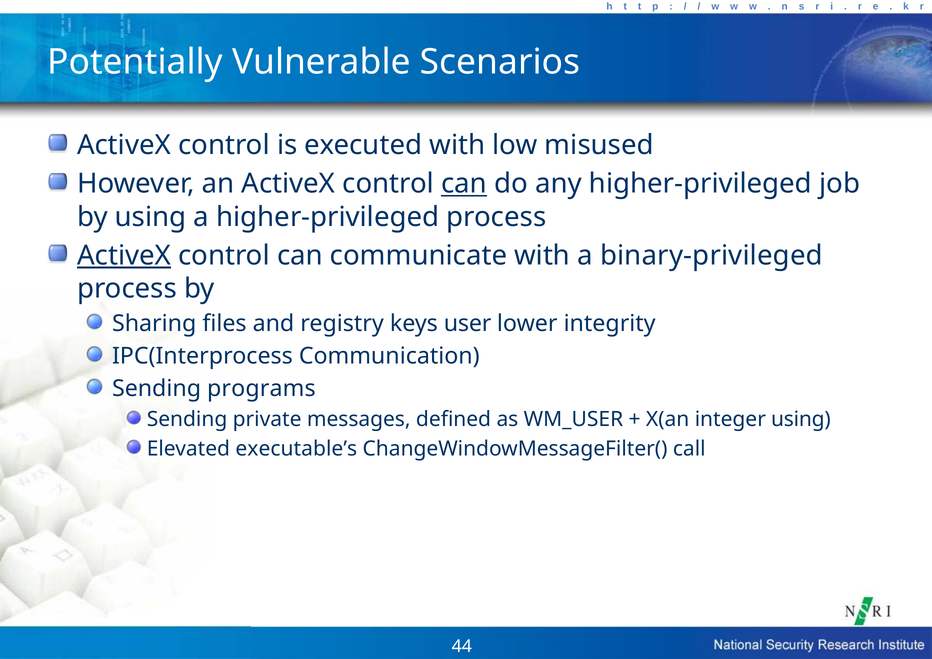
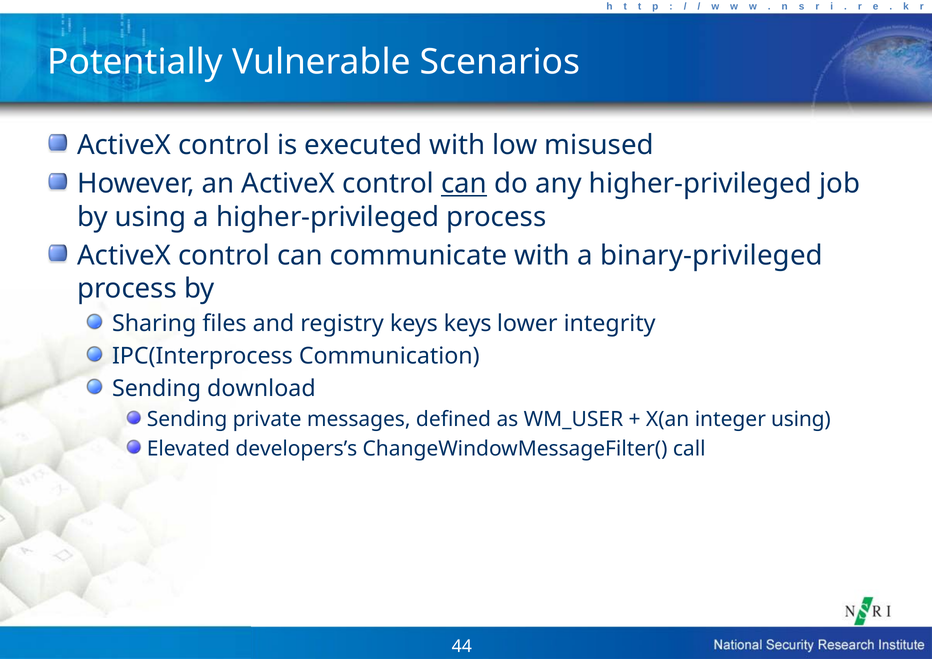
ActiveX underline: present -> none (124, 256)
keys user: user -> keys (468, 324)
programs: programs -> download (261, 389)
executable’s: executable’s -> developers’s (296, 449)
